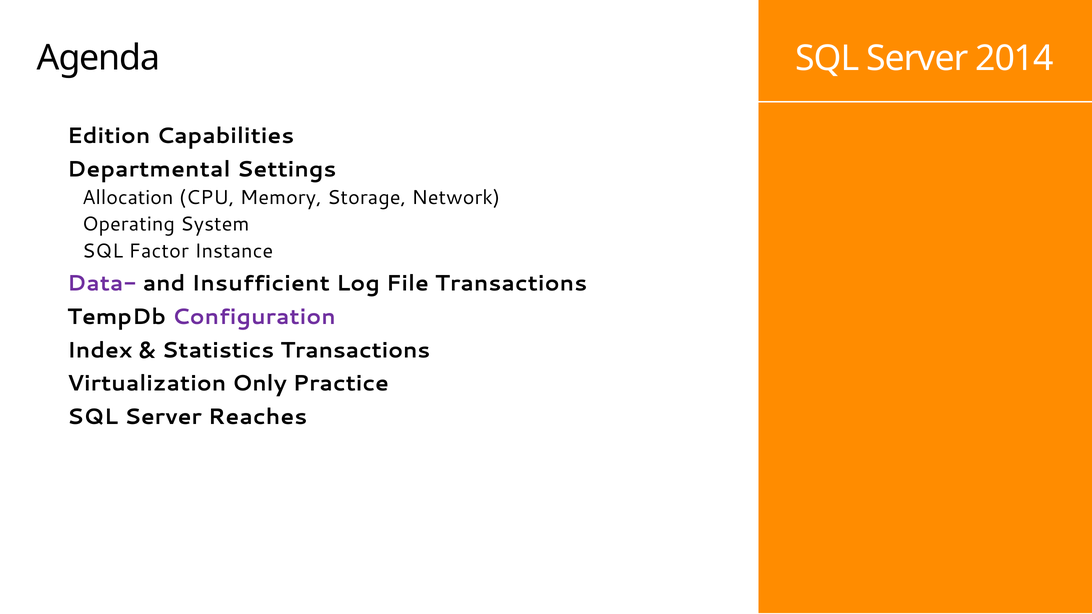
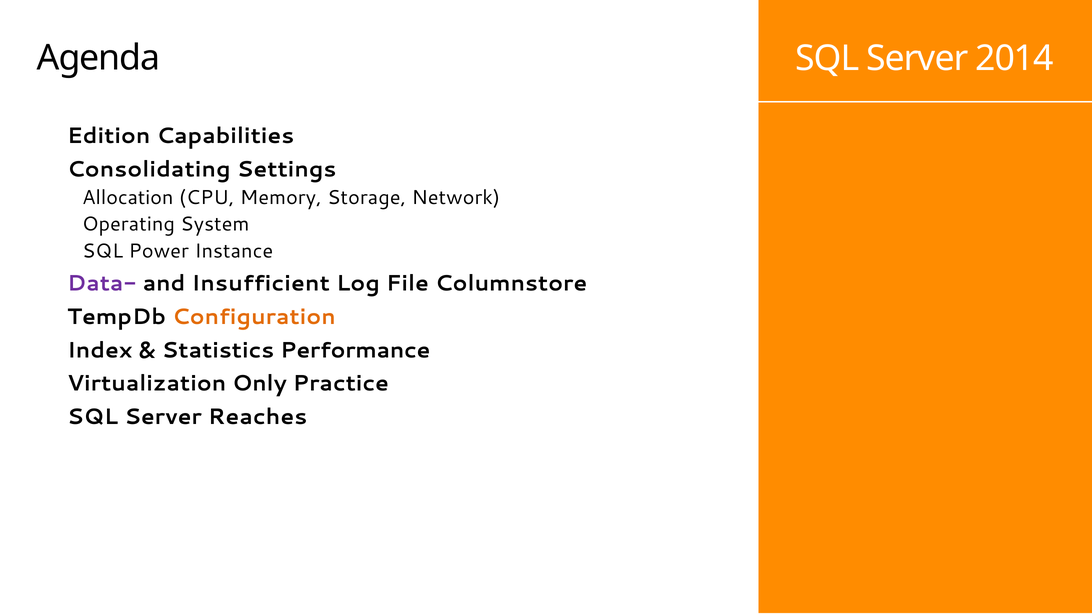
Departmental: Departmental -> Consolidating (149, 170)
Factor: Factor -> Power (159, 251)
File Transactions: Transactions -> Columnstore (511, 283)
Configuration colour: purple -> orange (254, 317)
Statistics Transactions: Transactions -> Performance (355, 350)
